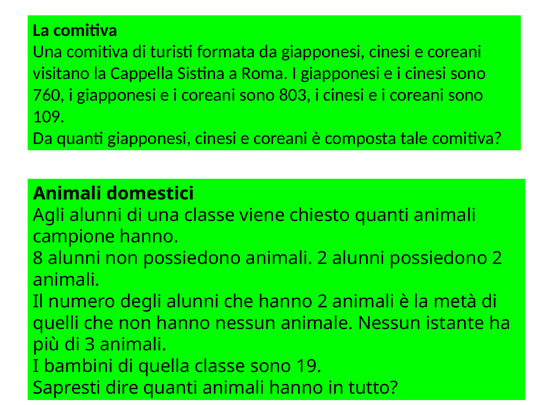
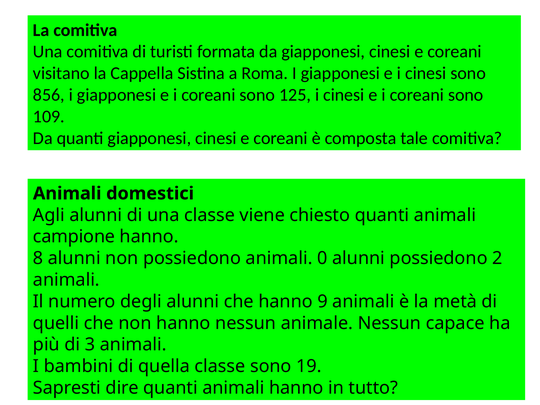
760: 760 -> 856 (49, 95)
803: 803 -> 125 (295, 95)
animali 2: 2 -> 0 (322, 258)
hanno 2: 2 -> 9 (323, 301)
istante: istante -> capace (455, 323)
